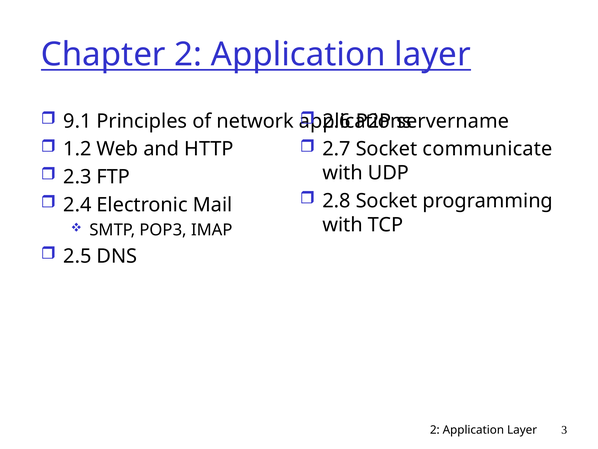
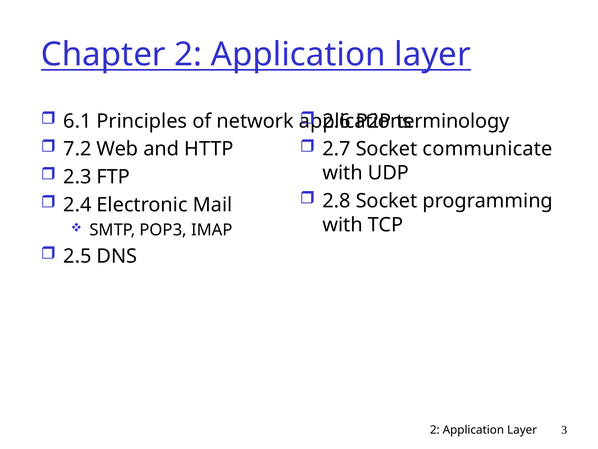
9.1: 9.1 -> 6.1 (77, 121)
servername: servername -> terminology (453, 121)
1.2: 1.2 -> 7.2 (77, 149)
